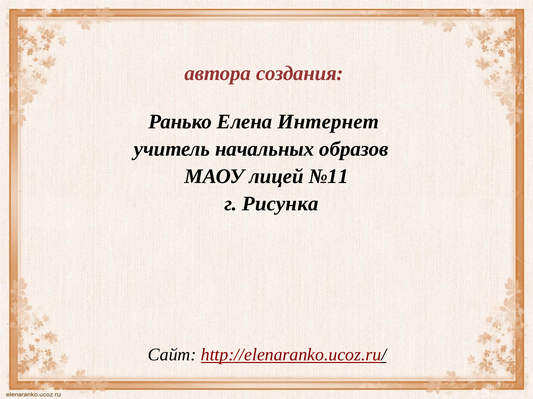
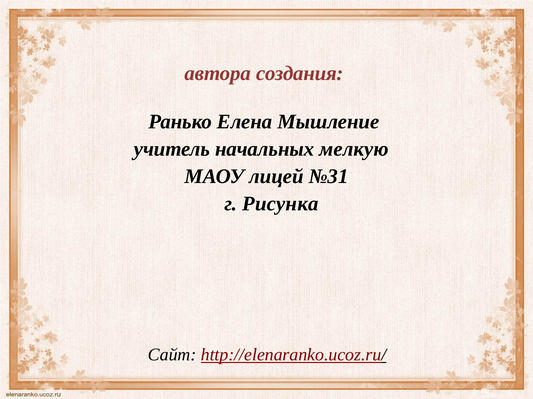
Интернет: Интернет -> Мышление (328, 122)
образов: образов -> мелкую (354, 149)
№11: №11 -> №31 (329, 177)
